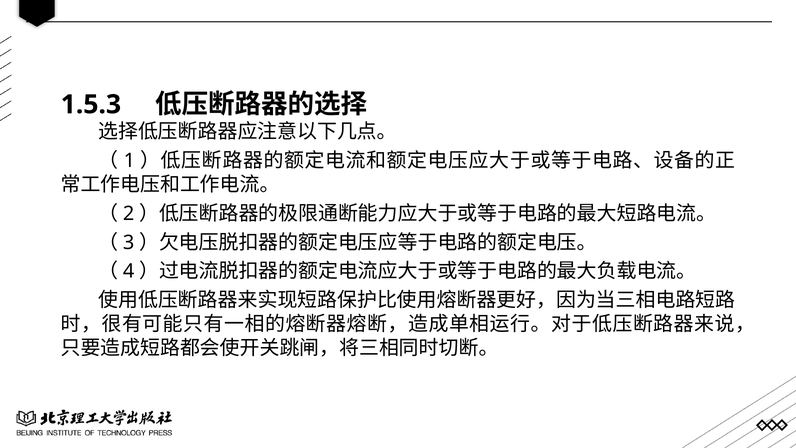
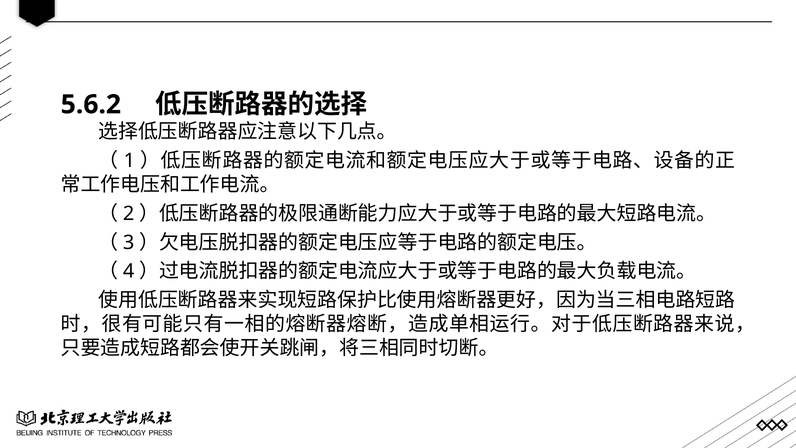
1.5.3: 1.5.3 -> 5.6.2 (91, 104)
